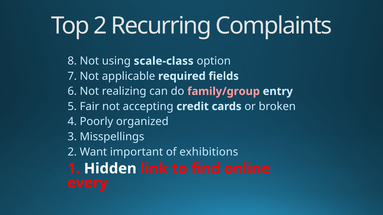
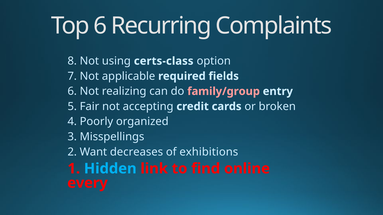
Top 2: 2 -> 6 (100, 26)
scale-class: scale-class -> certs-class (164, 61)
important: important -> decreases (137, 152)
Hidden colour: white -> light blue (110, 169)
